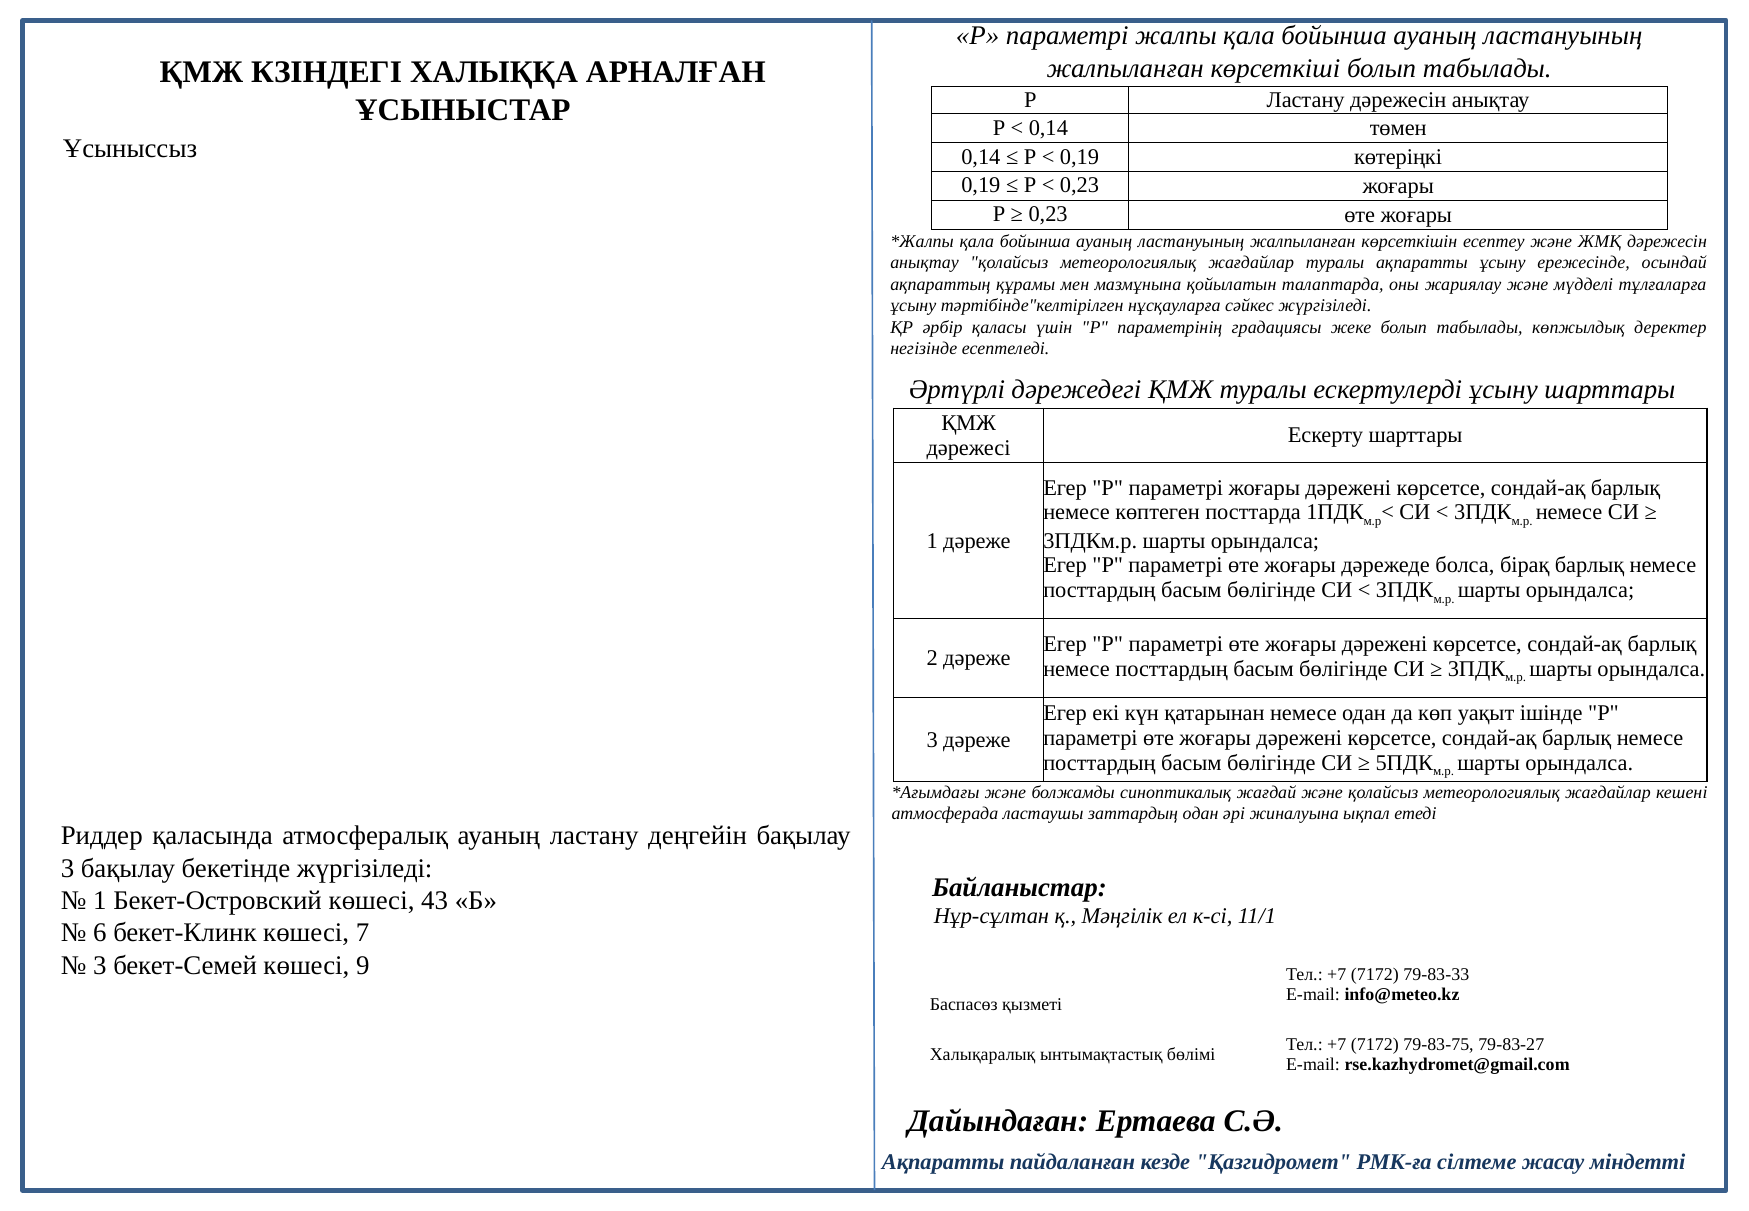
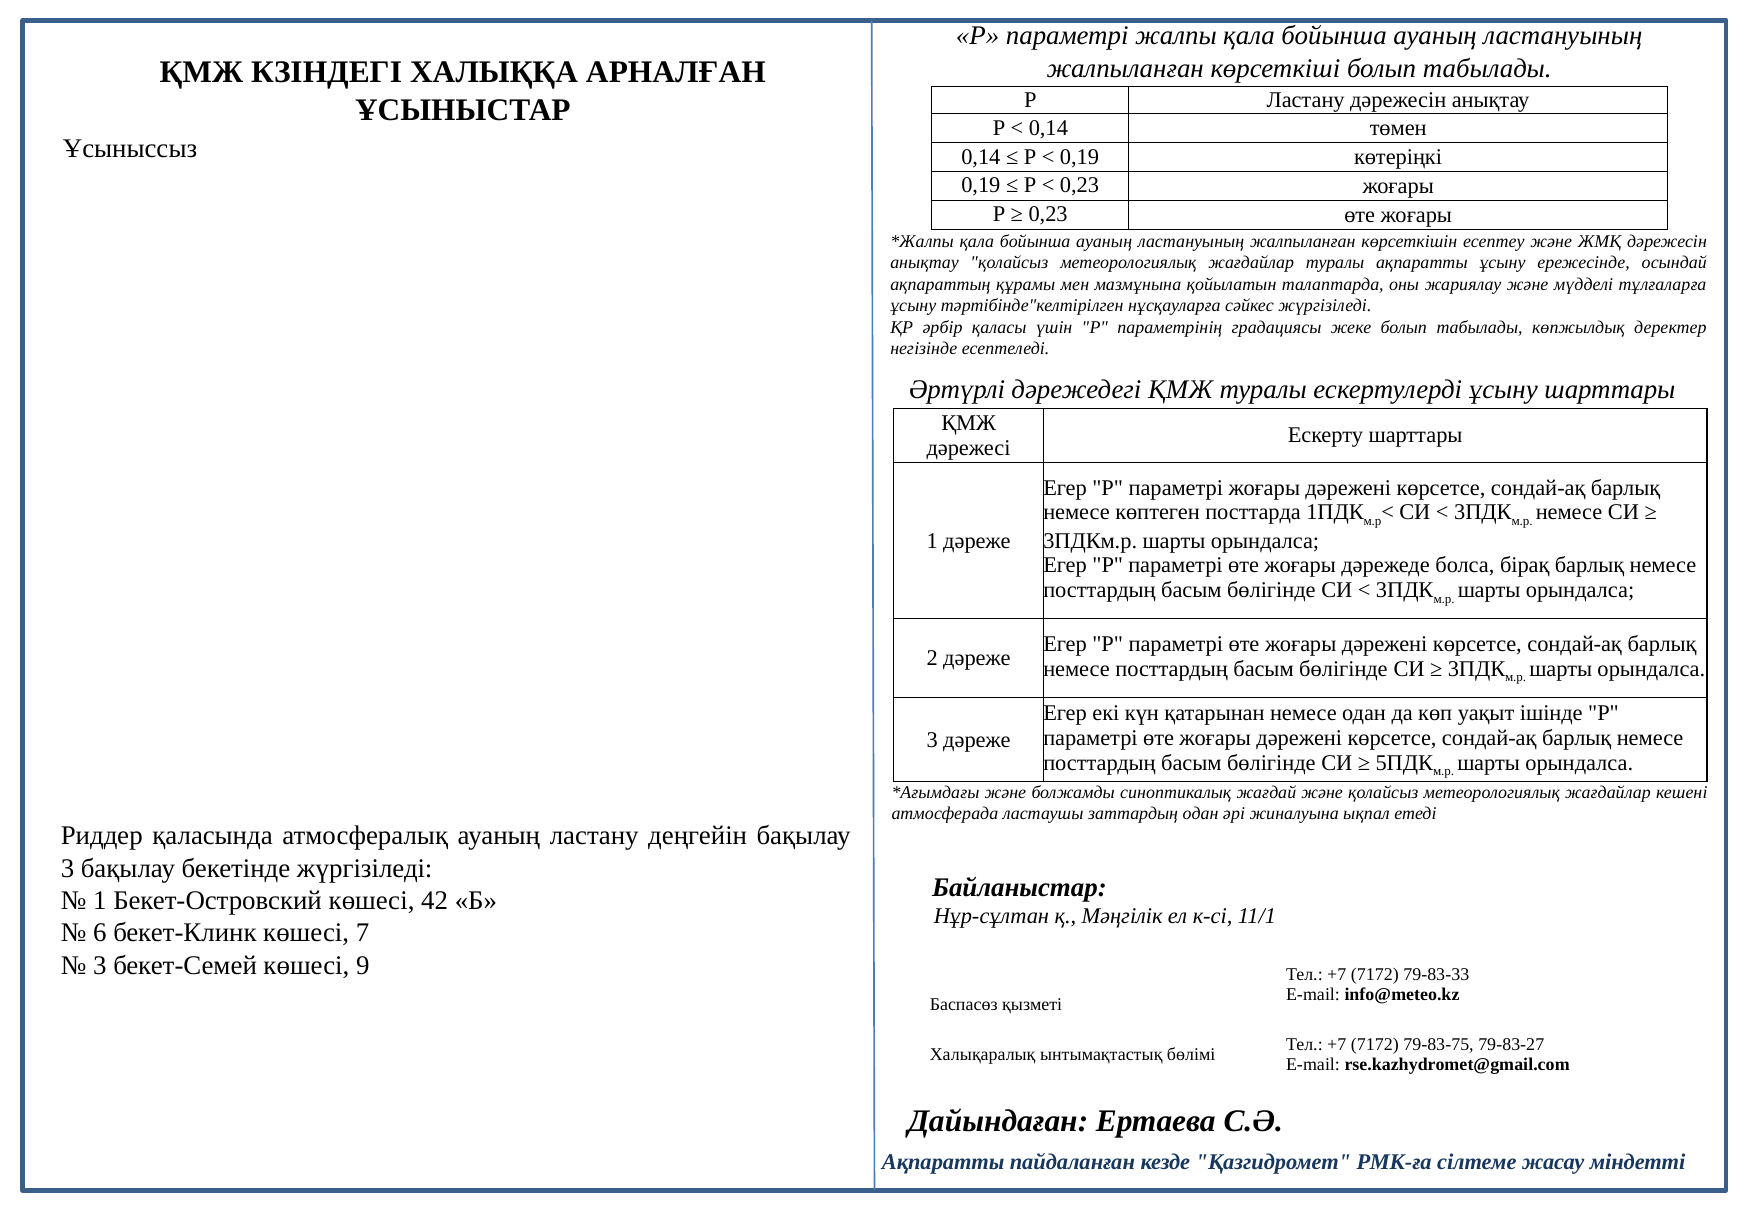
43: 43 -> 42 (435, 900)
